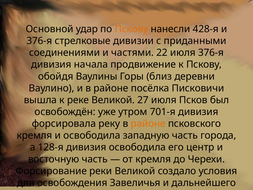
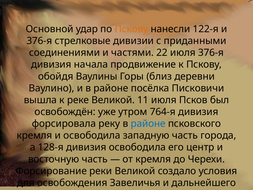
428-я: 428-я -> 122-я (206, 29)
27: 27 -> 11 (143, 100)
701-я: 701-я -> 764-я (163, 112)
районе colour: orange -> blue (148, 124)
